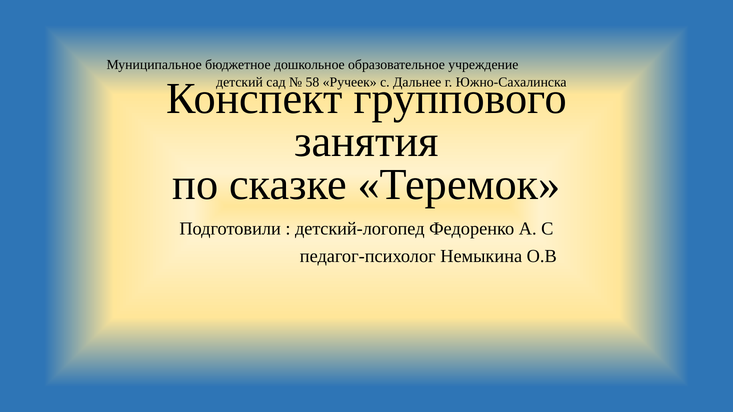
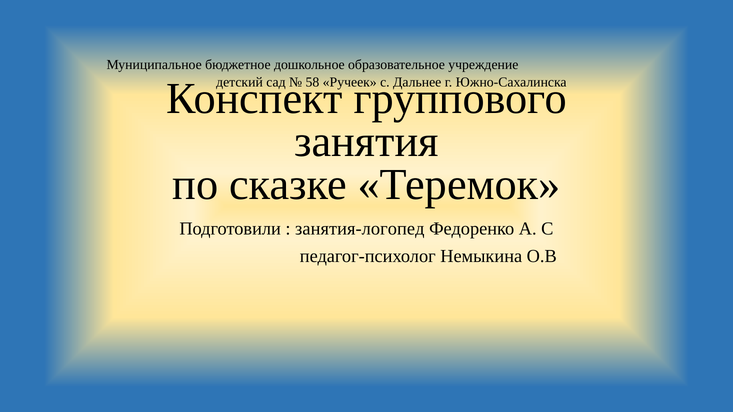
детский-логопед: детский-логопед -> занятия-логопед (360, 229)
